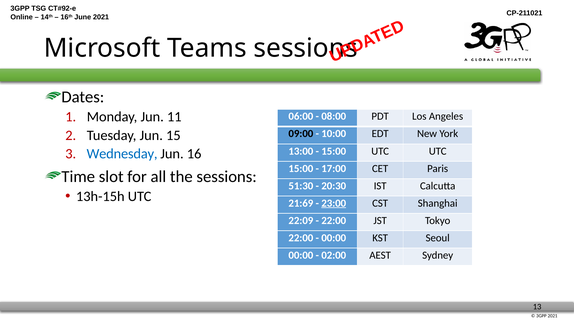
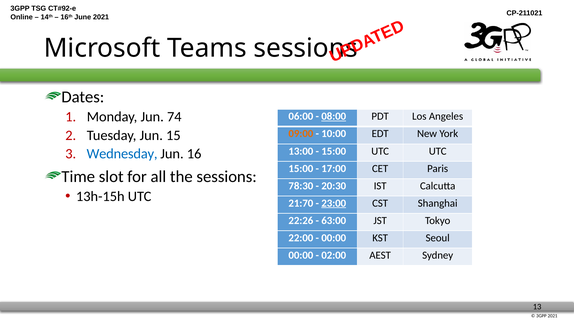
11: 11 -> 74 (174, 117)
08:00 underline: none -> present (334, 116)
09:00 colour: black -> orange (301, 134)
51:30: 51:30 -> 78:30 (301, 186)
21:69: 21:69 -> 21:70 (301, 203)
22:09: 22:09 -> 22:26 (301, 220)
22:00: 22:00 -> 63:00 (334, 220)
